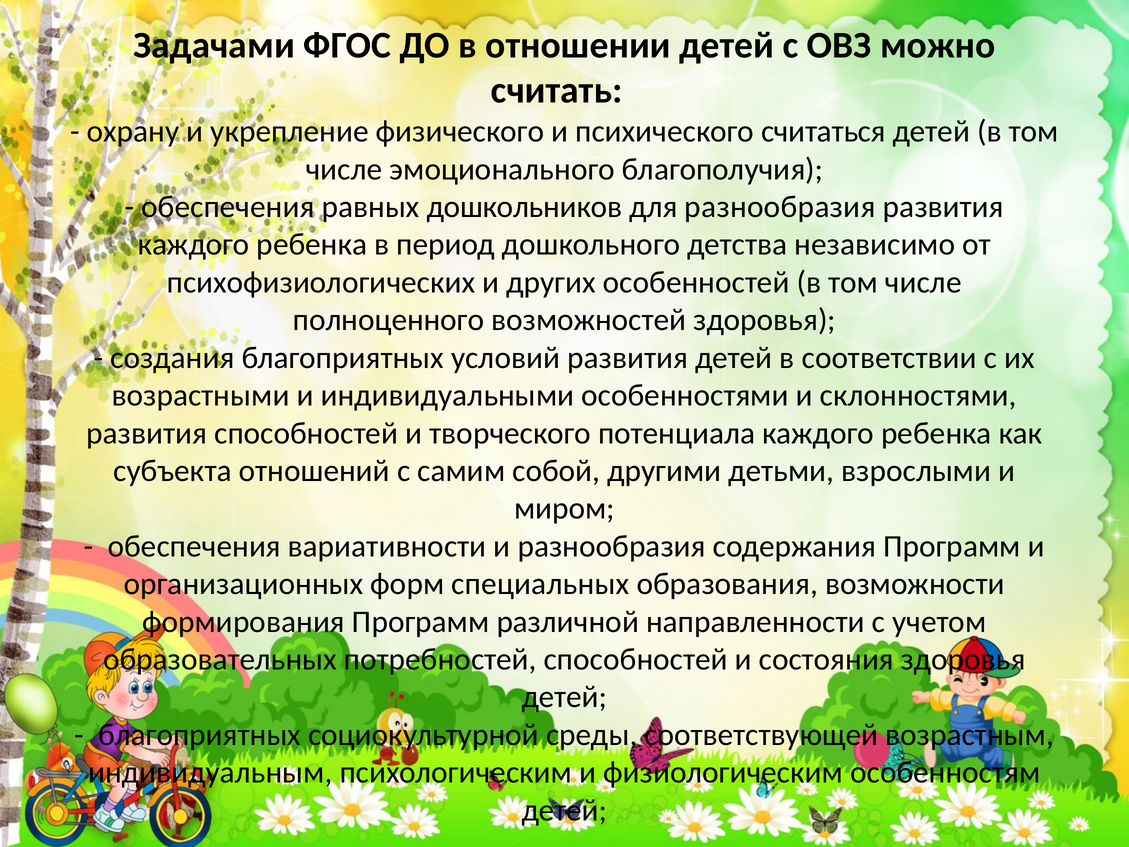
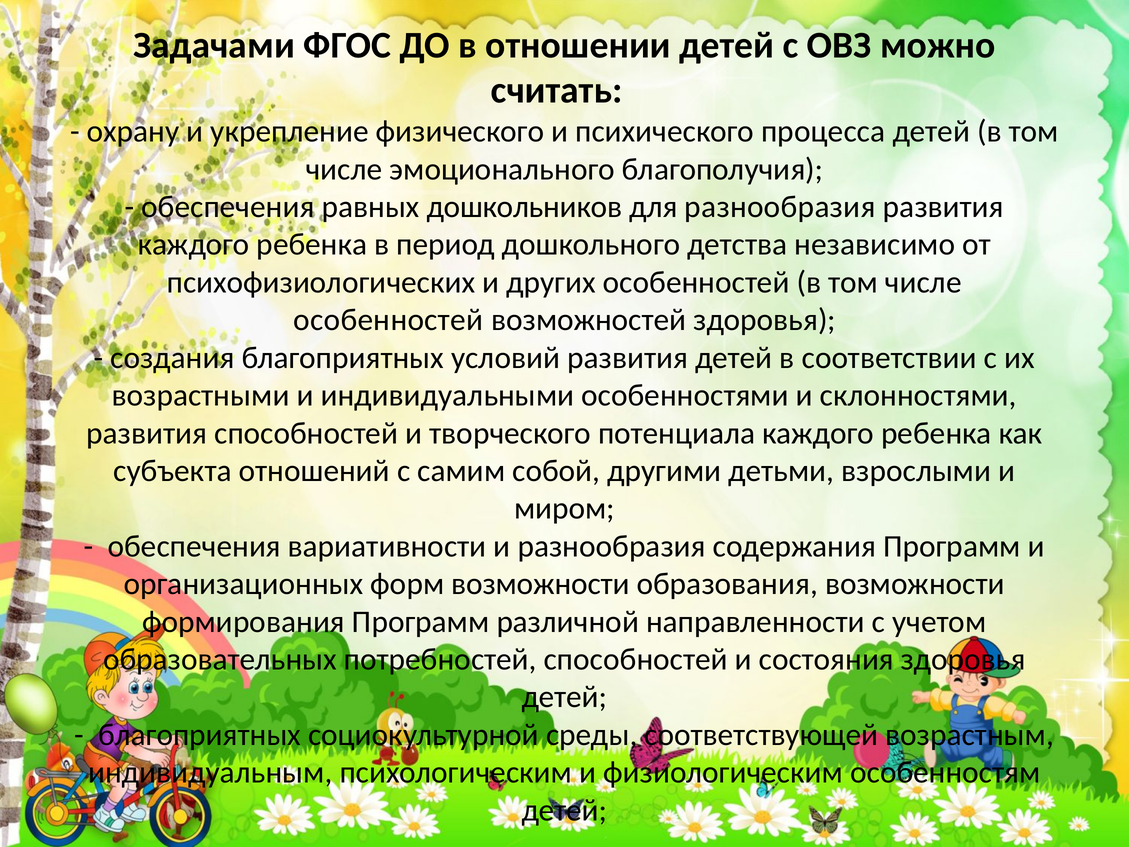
считаться: считаться -> процесса (823, 131)
полноценного: полноценного -> особенностей (388, 320)
форм специальных: специальных -> возможности (541, 584)
